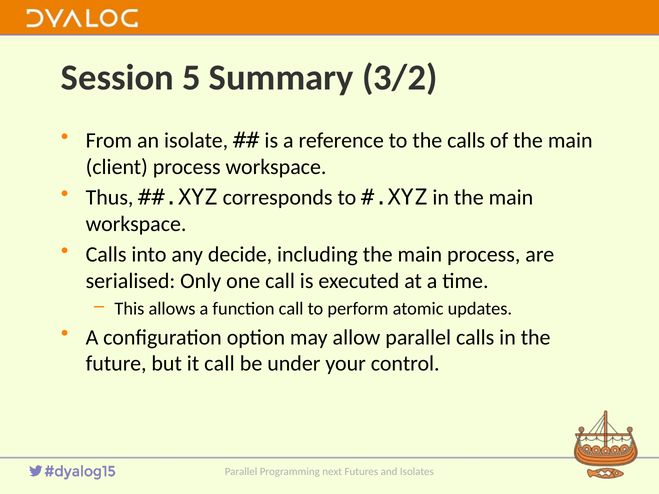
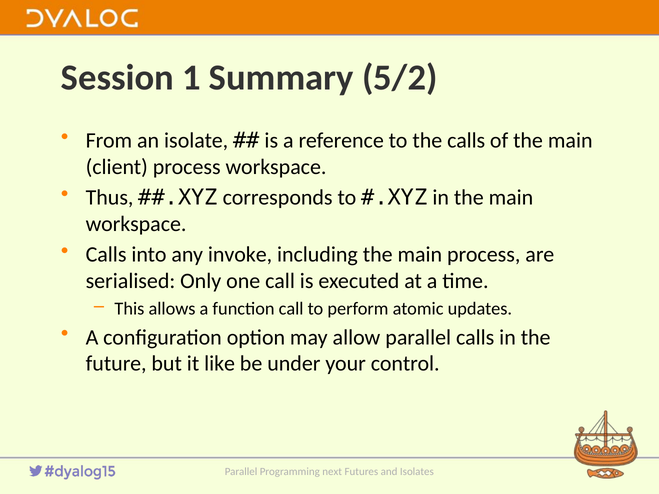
5: 5 -> 1 (191, 78)
3/2: 3/2 -> 5/2 (400, 78)
decide: decide -> invoke (240, 255)
it call: call -> like (220, 364)
